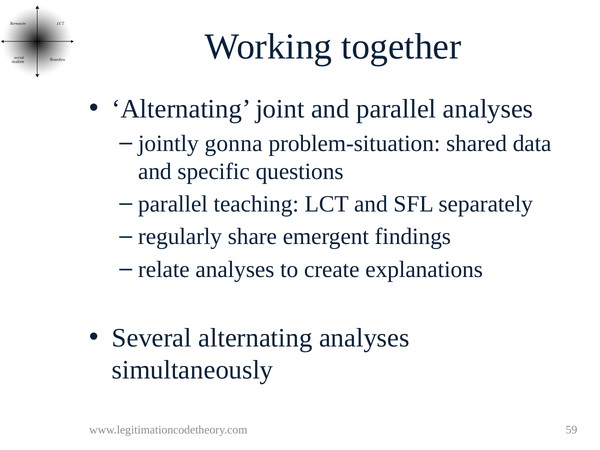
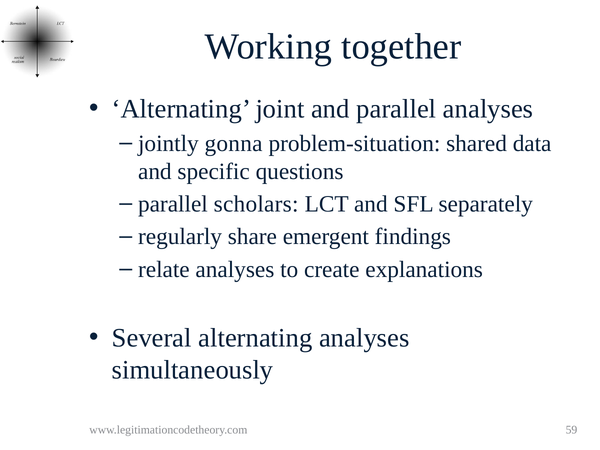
teaching: teaching -> scholars (256, 204)
